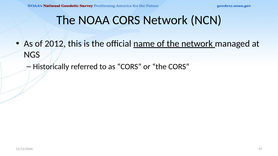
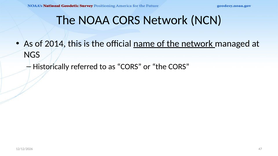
2012: 2012 -> 2014 (55, 44)
